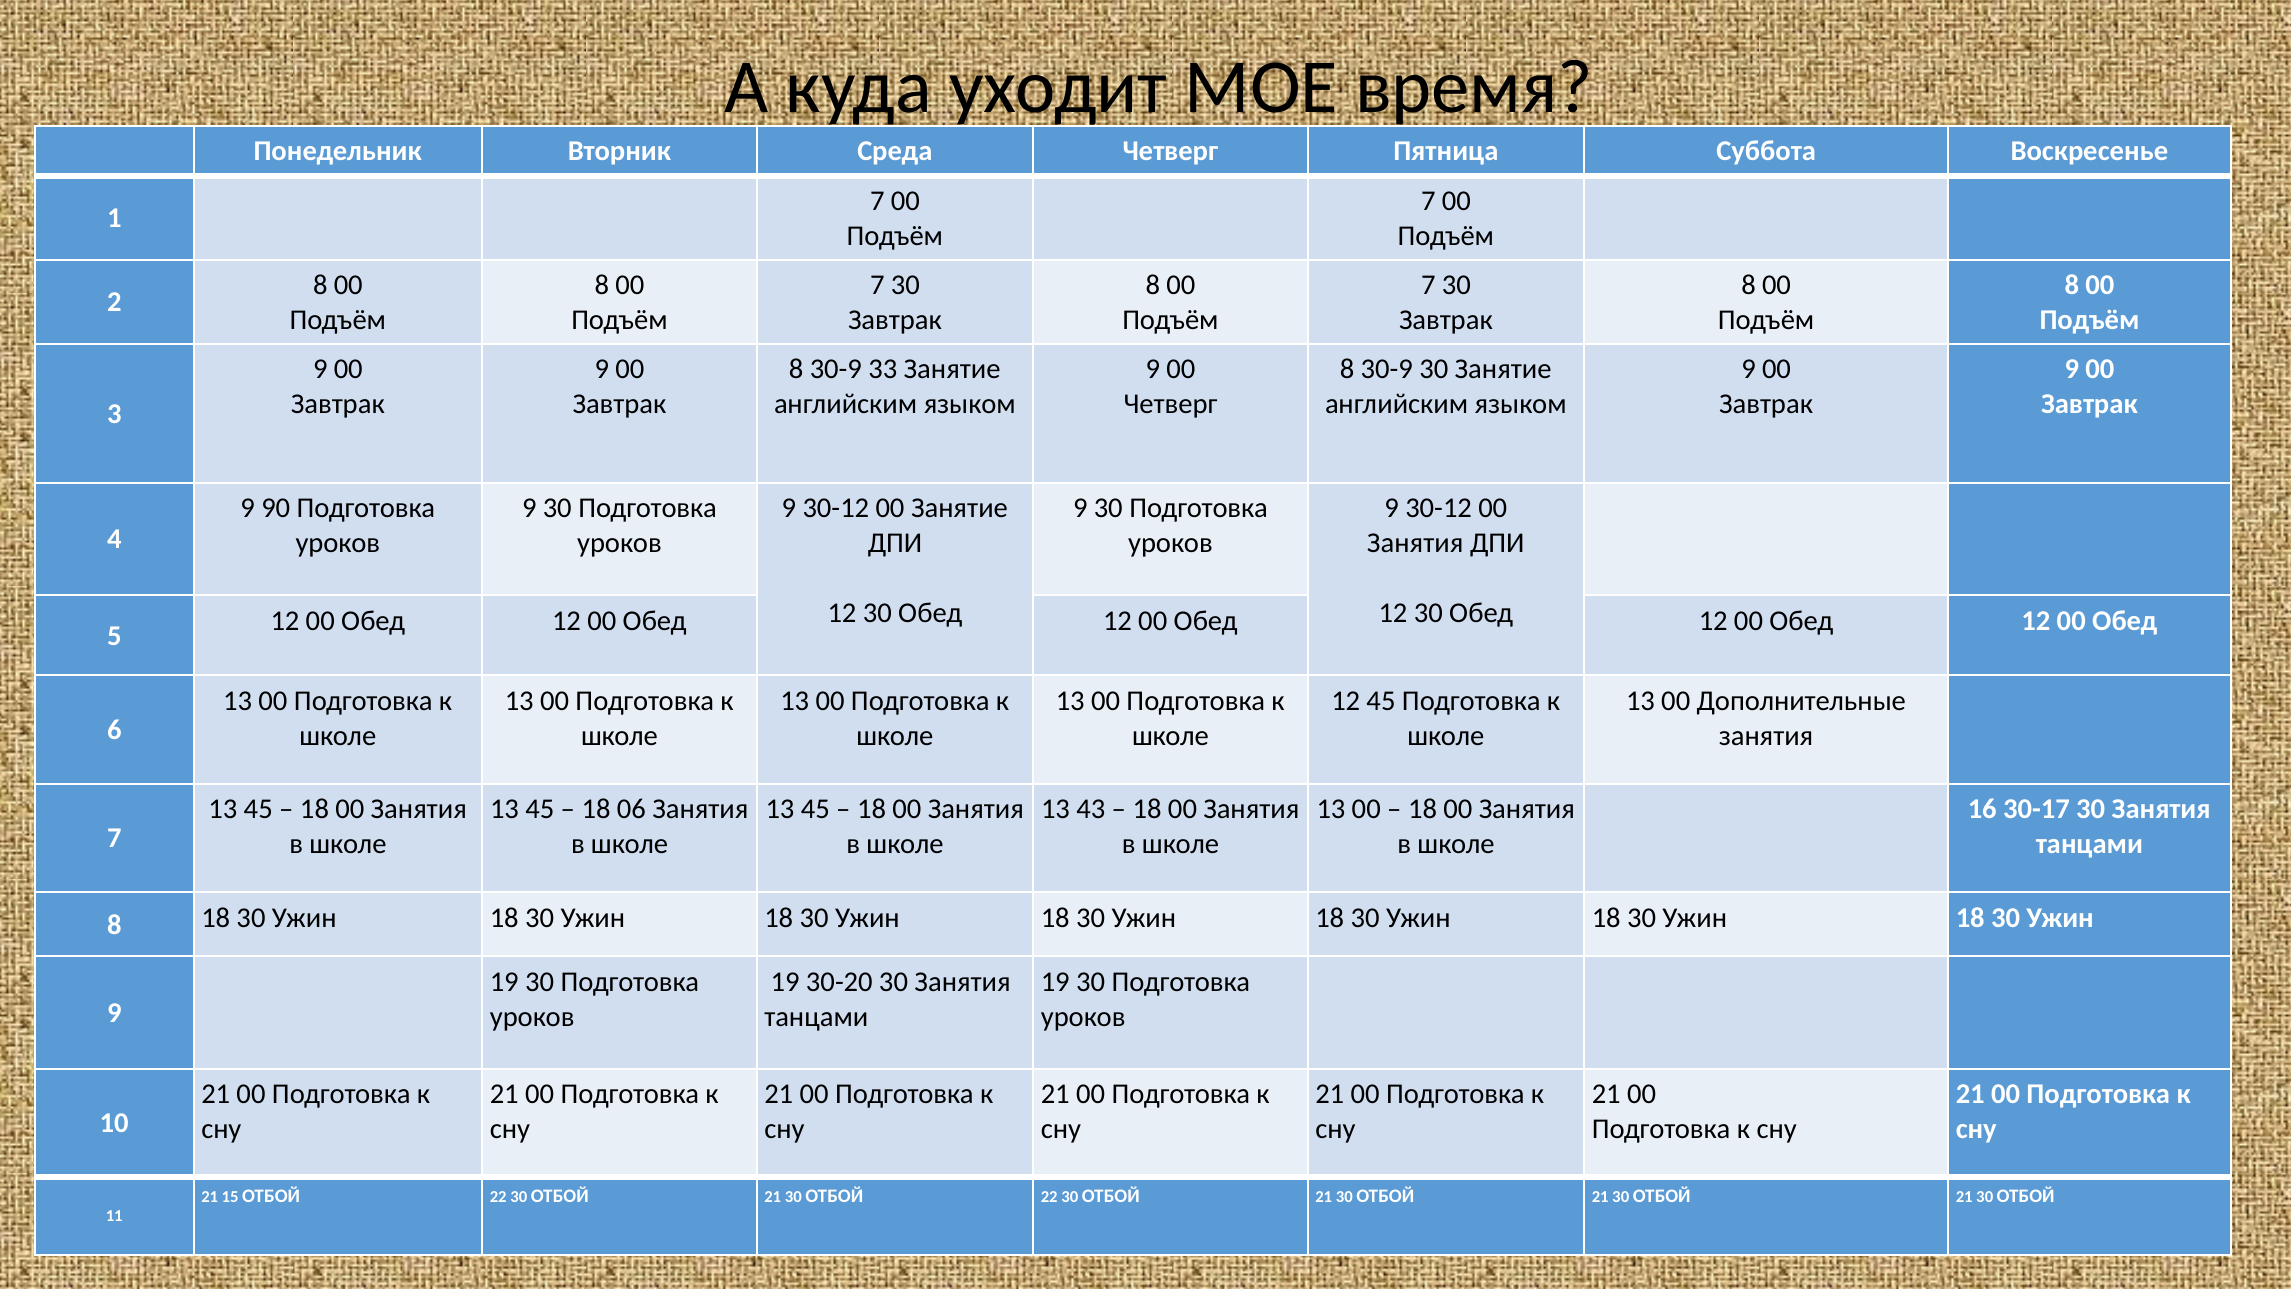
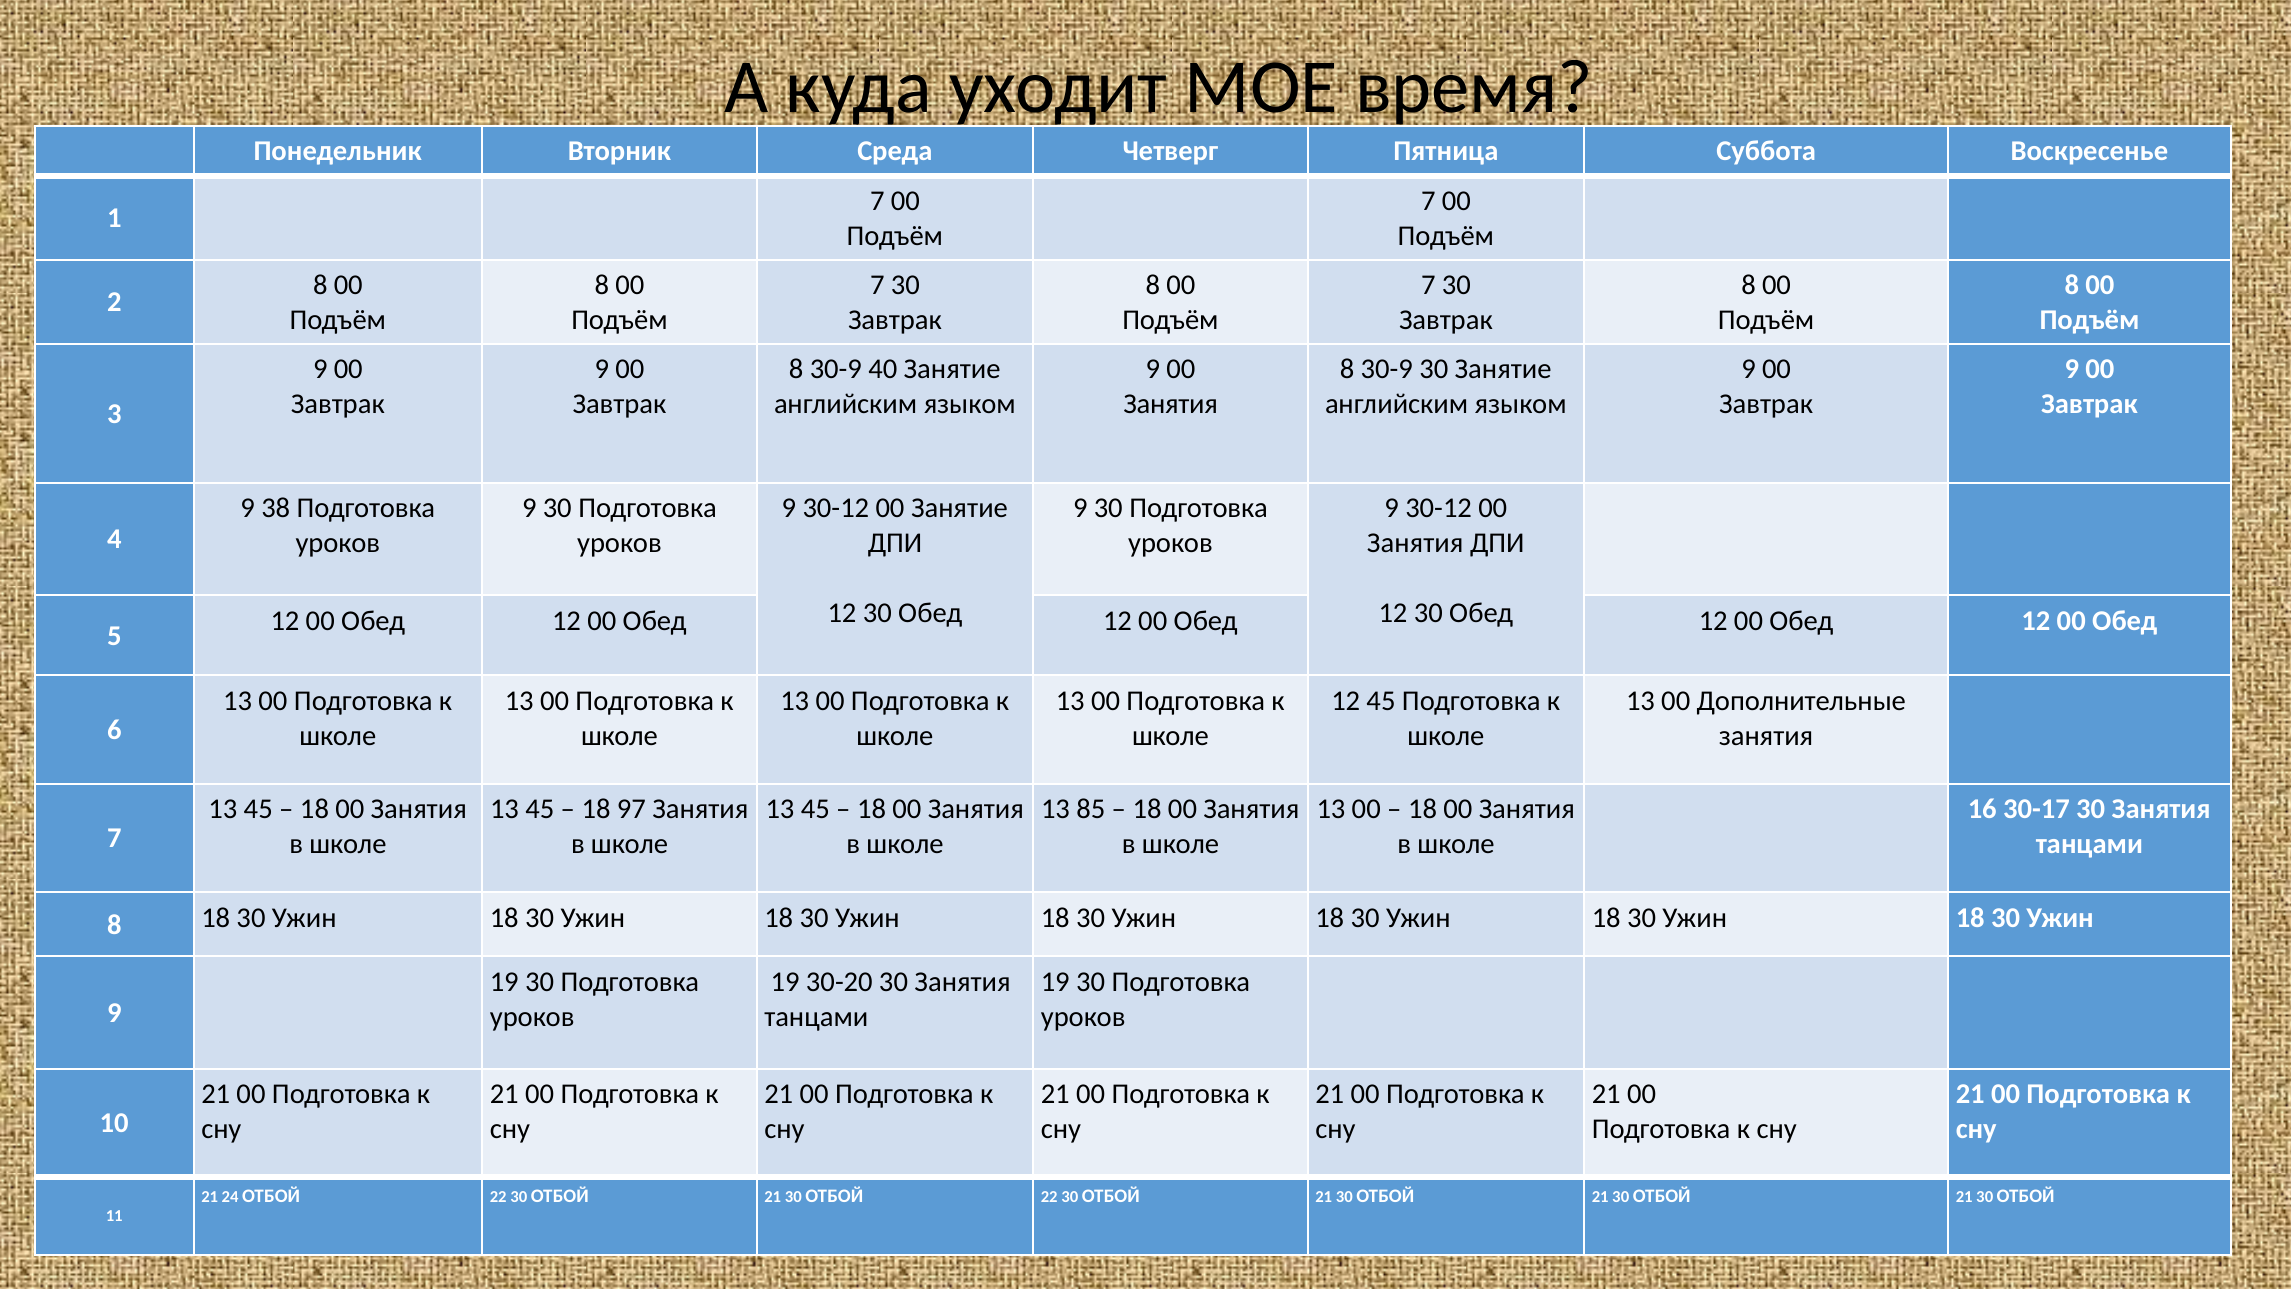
33: 33 -> 40 (883, 369)
Четверг: Четверг -> Занятия (1171, 404)
90: 90 -> 38 (276, 508)
06: 06 -> 97 (631, 809)
43: 43 -> 85 (1091, 809)
15: 15 -> 24 (230, 1197)
